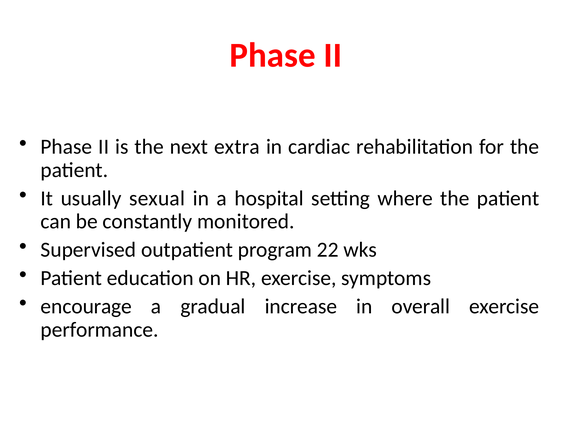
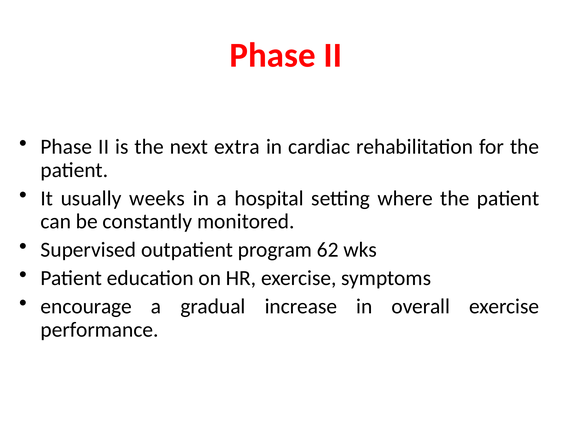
sexual: sexual -> weeks (157, 198)
22: 22 -> 62 (328, 250)
